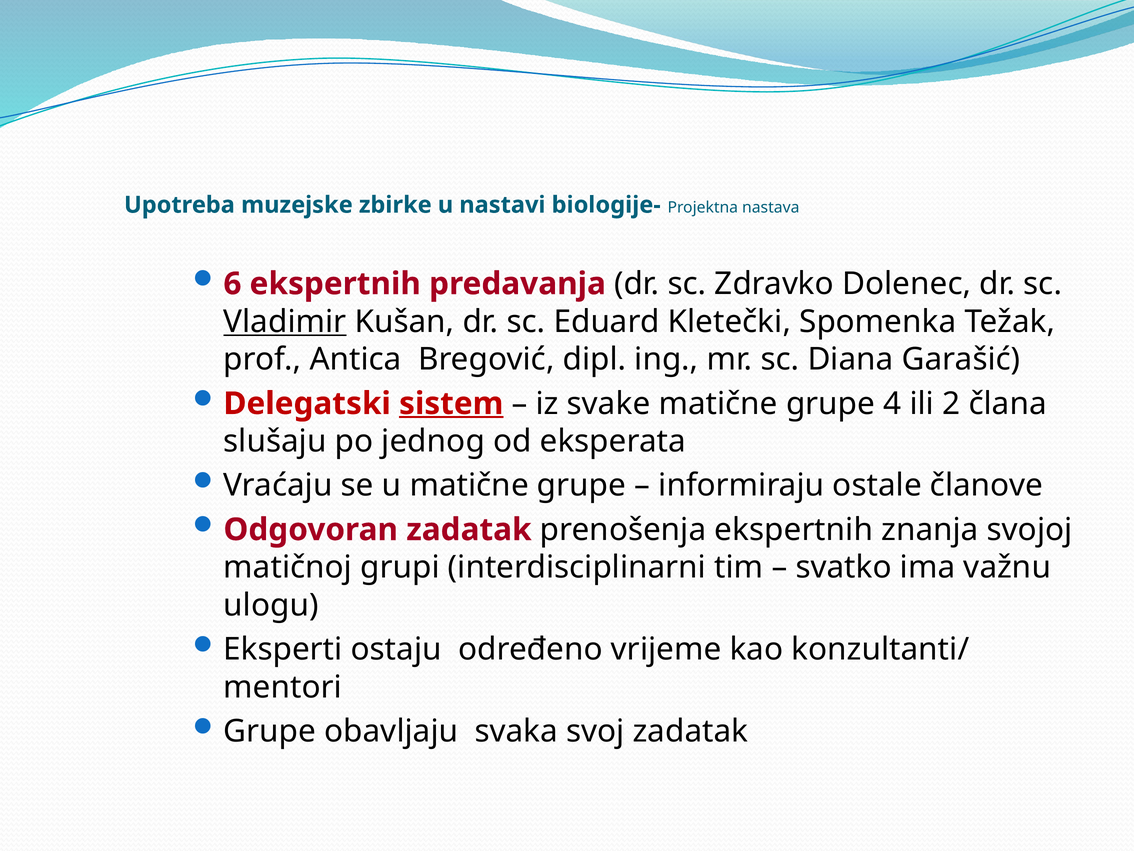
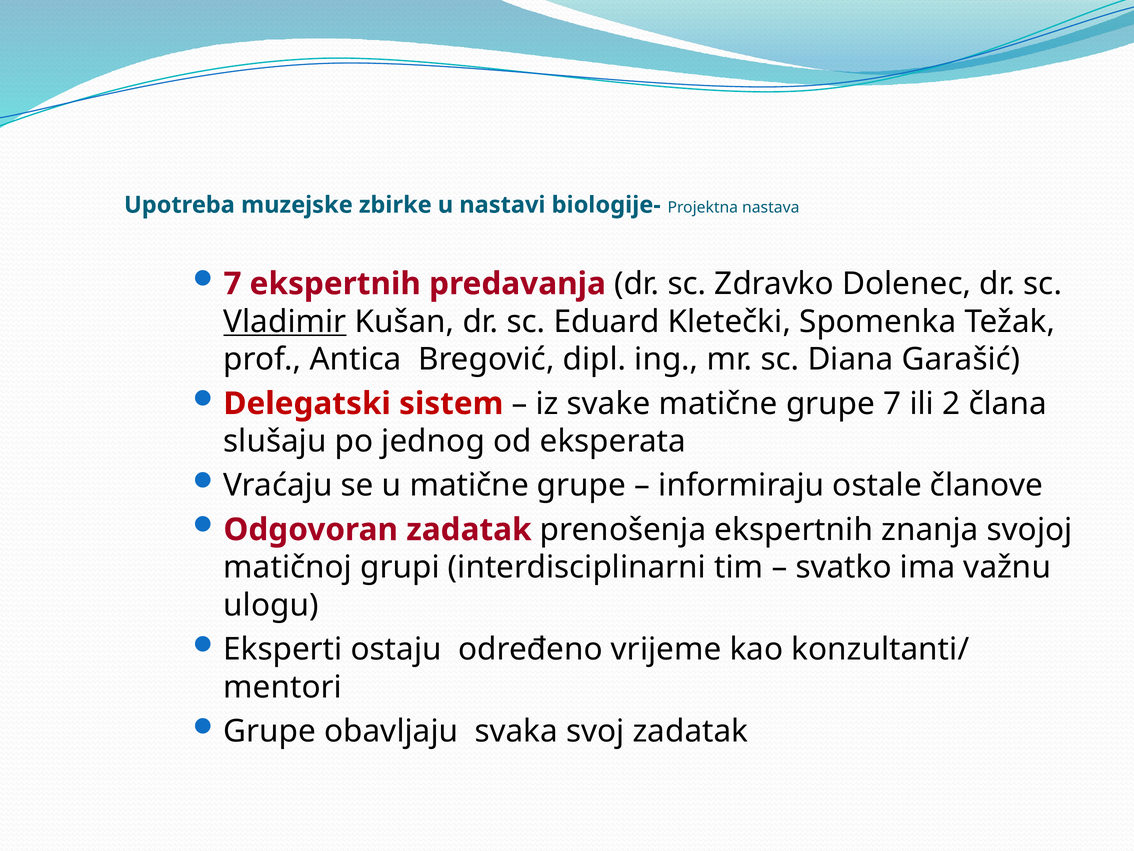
6: 6 -> 7 (232, 284)
sistem underline: present -> none (451, 403)
grupe 4: 4 -> 7 (892, 403)
